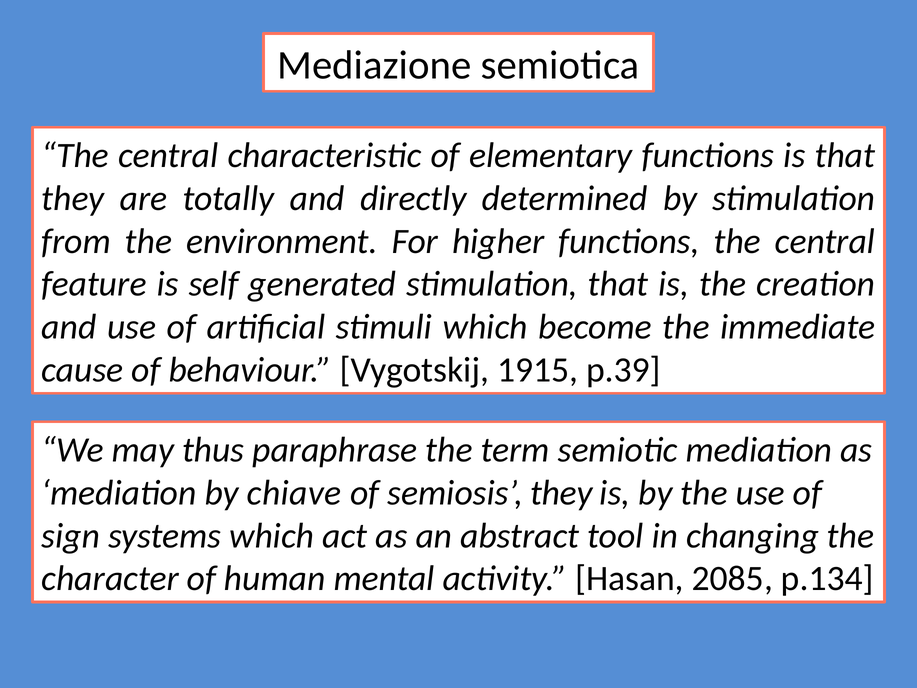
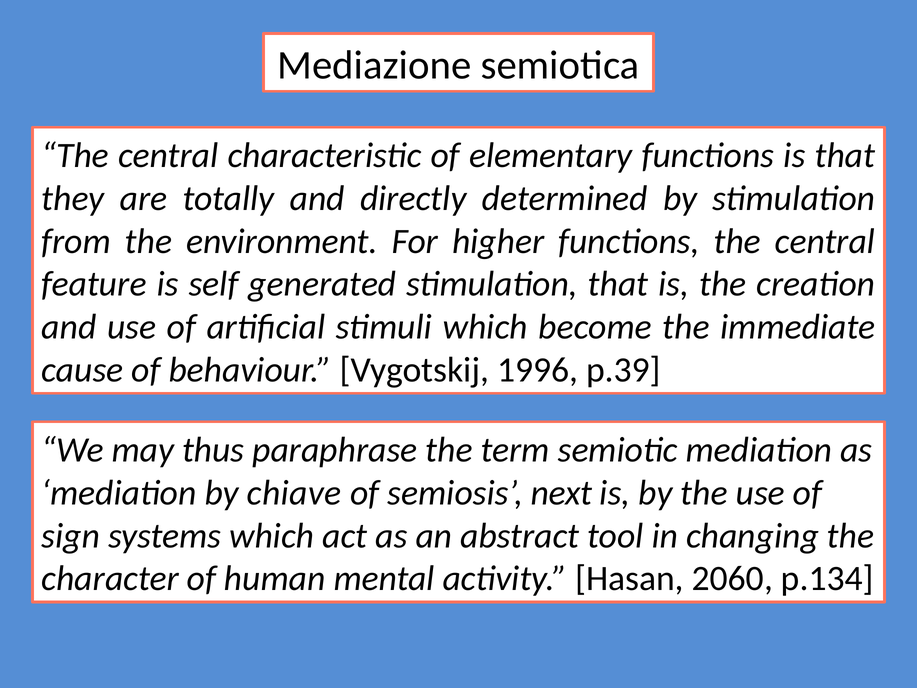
1915: 1915 -> 1996 (538, 370)
semiosis they: they -> next (561, 493)
2085: 2085 -> 2060 (732, 578)
